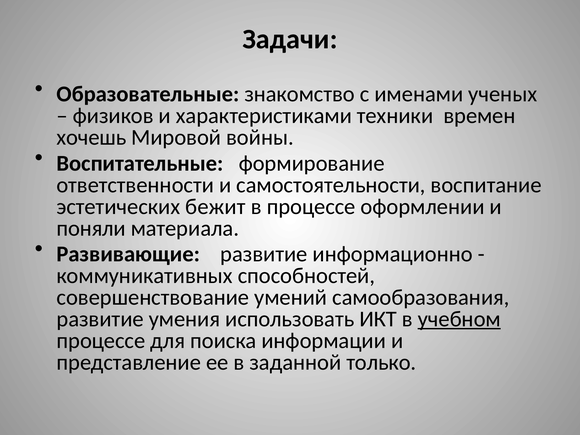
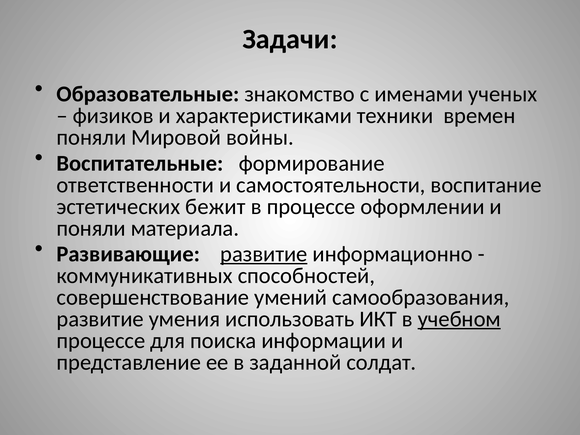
хочешь: хочешь -> поняли (91, 137)
развитие underline: none -> present (264, 254)
только: только -> солдат (381, 362)
